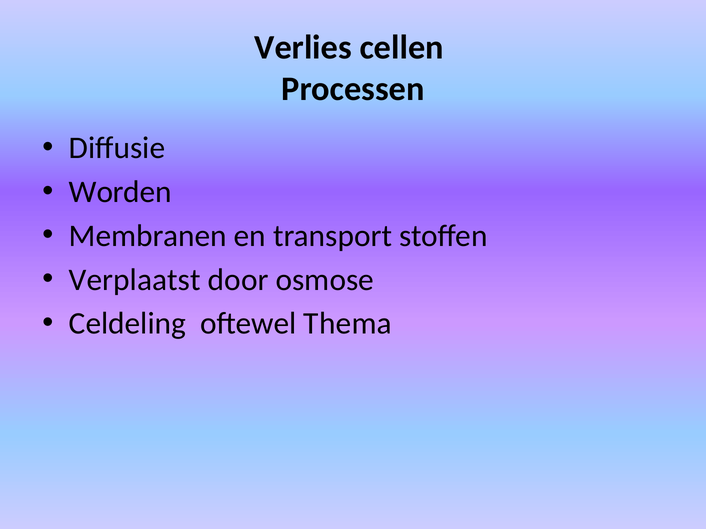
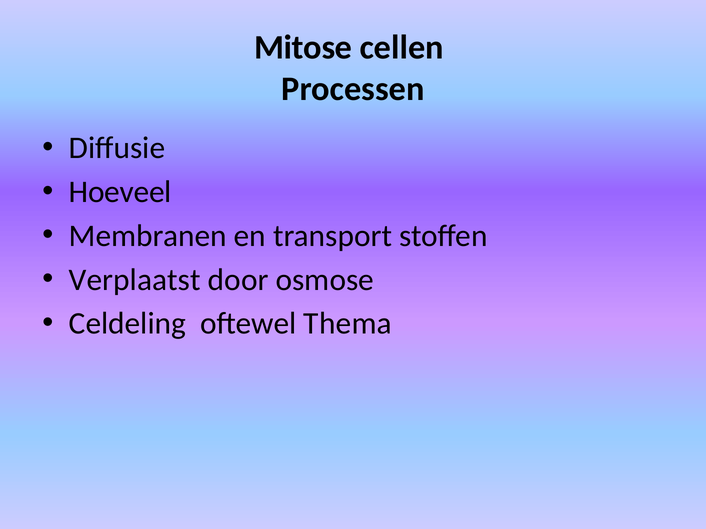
Verlies: Verlies -> Mitose (303, 48)
Worden: Worden -> Hoeveel (120, 192)
